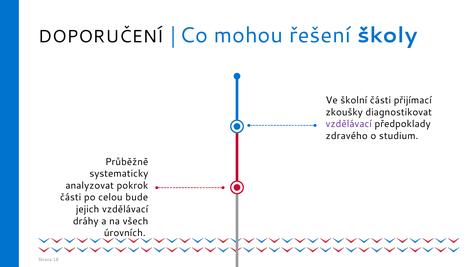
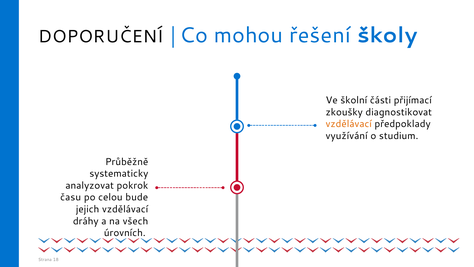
vzdělávací colour: purple -> orange (349, 124)
zdravého: zdravého -> využívání (347, 136)
části: části -> času (71, 197)
